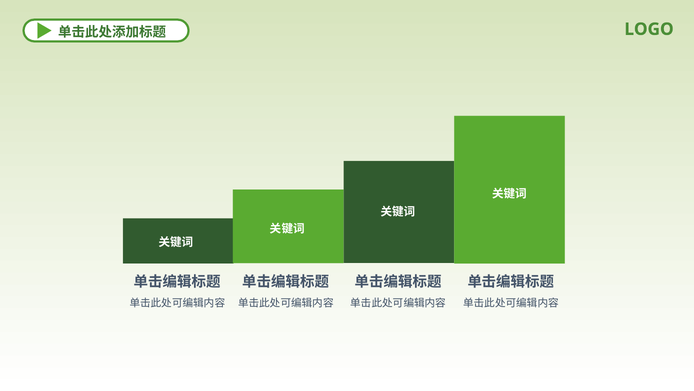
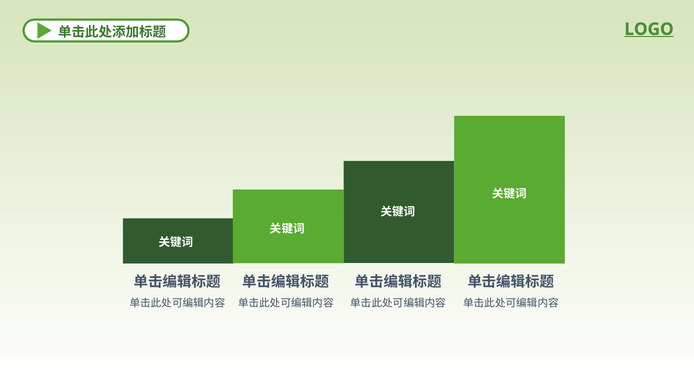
LOGO underline: none -> present (649, 29)
